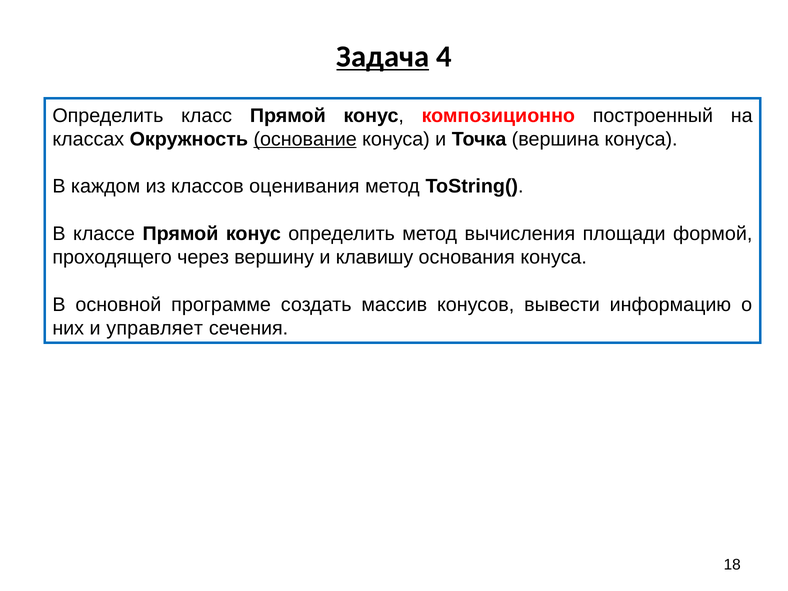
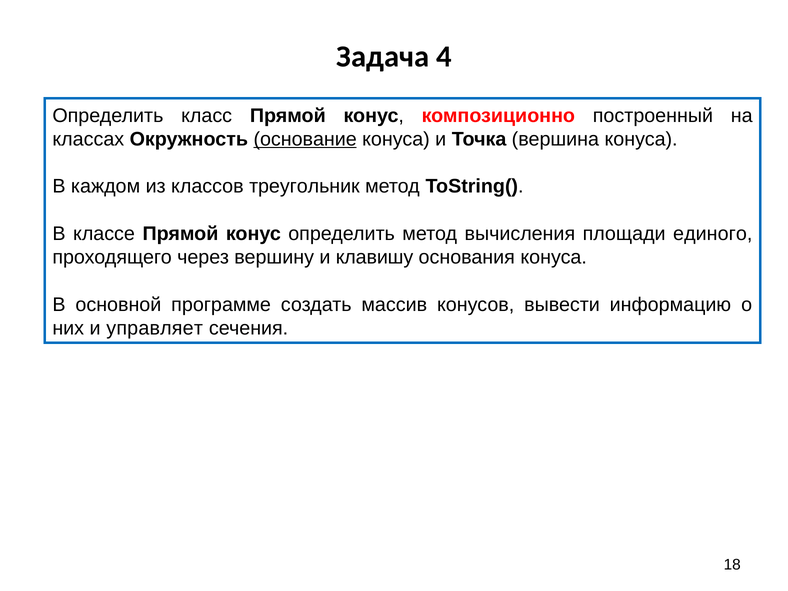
Задача underline: present -> none (383, 57)
оценивания: оценивания -> треугольник (304, 186)
формой: формой -> единого (713, 234)
